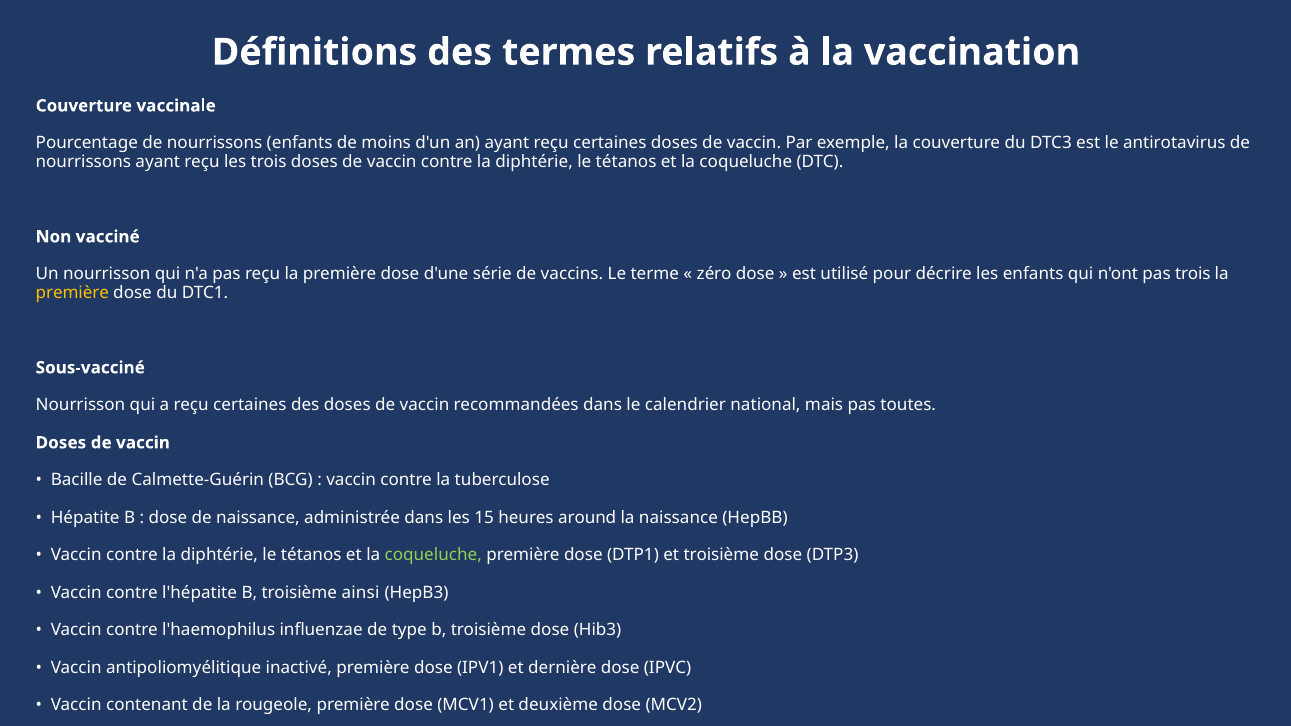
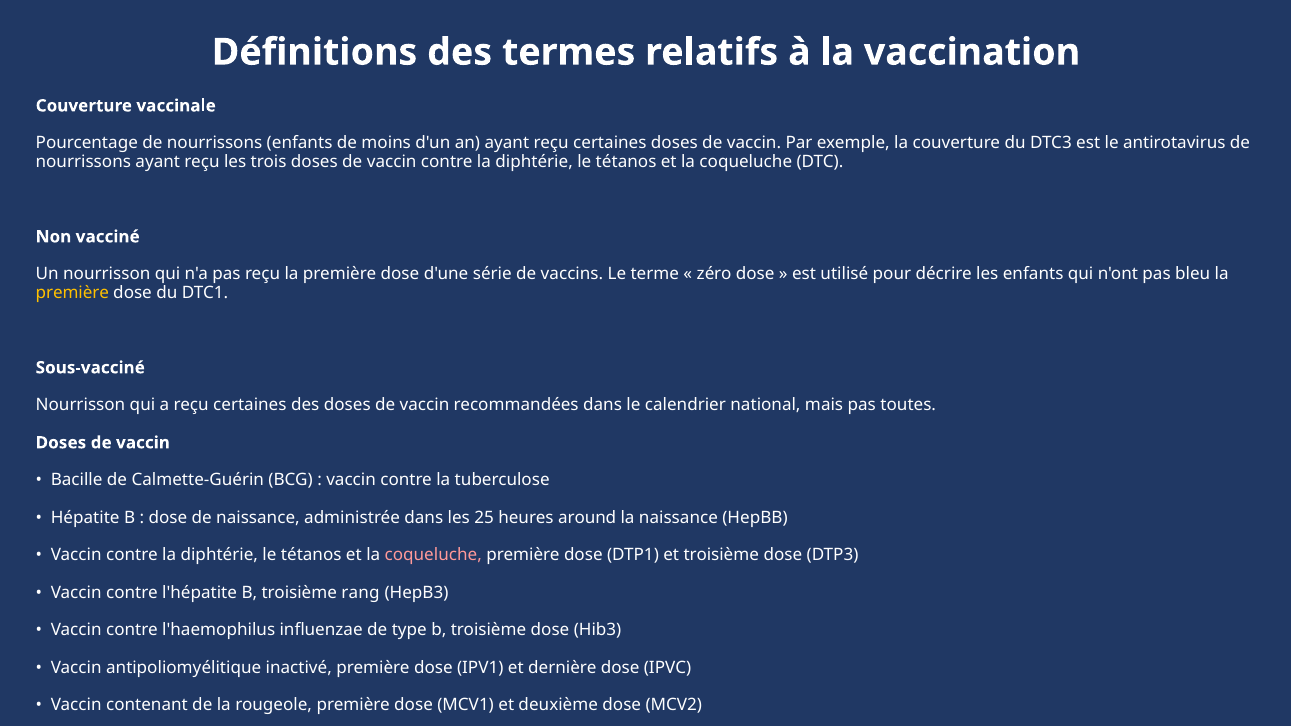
pas trois: trois -> bleu (1193, 274)
15: 15 -> 25 (484, 518)
coqueluche colour: light green -> pink (433, 555)
ainsi: ainsi -> rang (361, 593)
